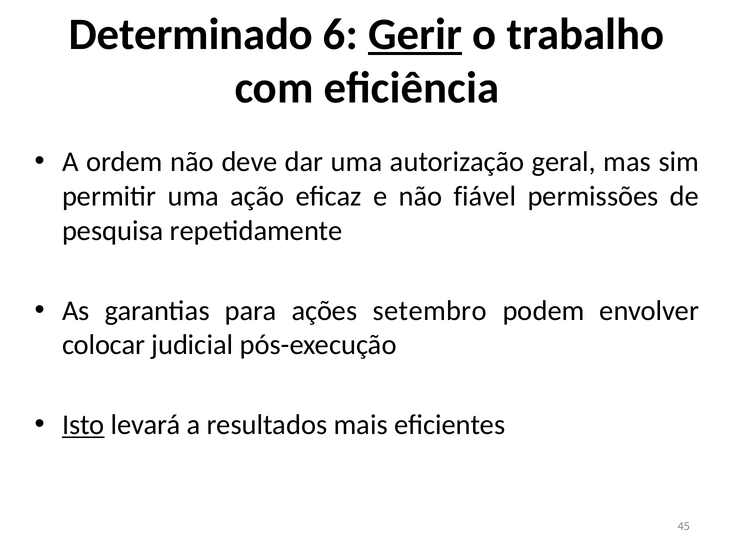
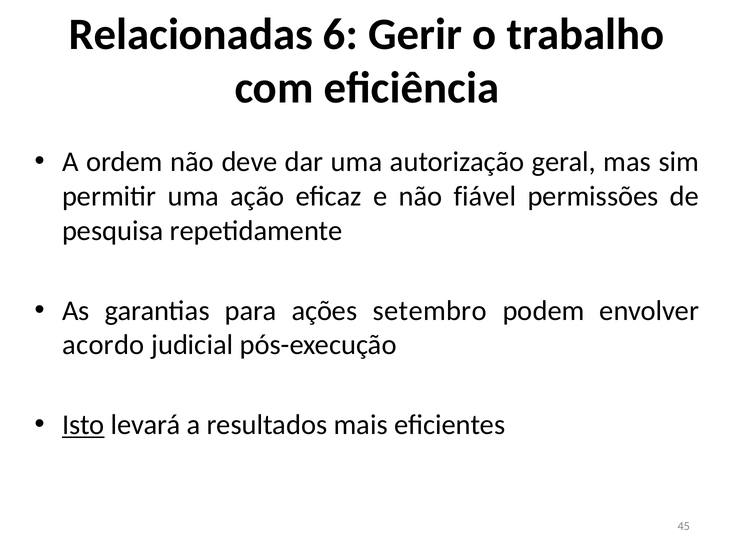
Determinado: Determinado -> Relacionadas (191, 34)
Gerir underline: present -> none (415, 34)
colocar: colocar -> acordo (103, 345)
